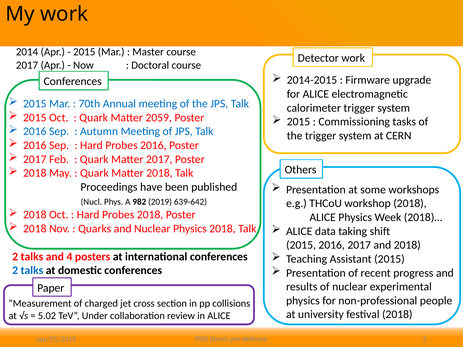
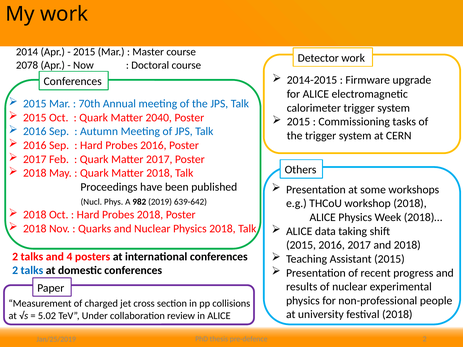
2017: 2017 -> 2078 (27, 65)
2059: 2059 -> 2040 (159, 118)
